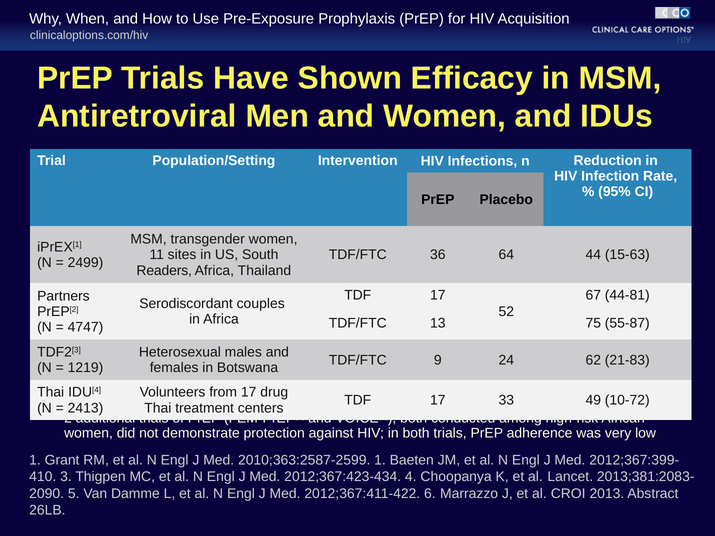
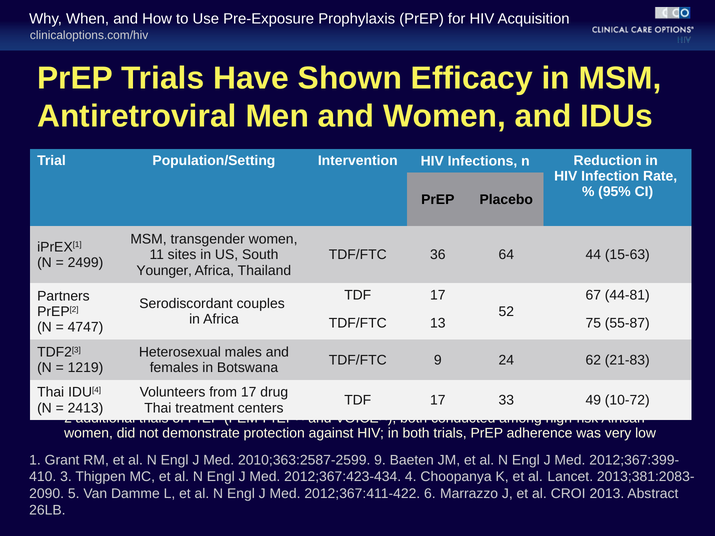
Readers: Readers -> Younger (164, 271)
2010;363:2587-2599 1: 1 -> 9 (380, 460)
